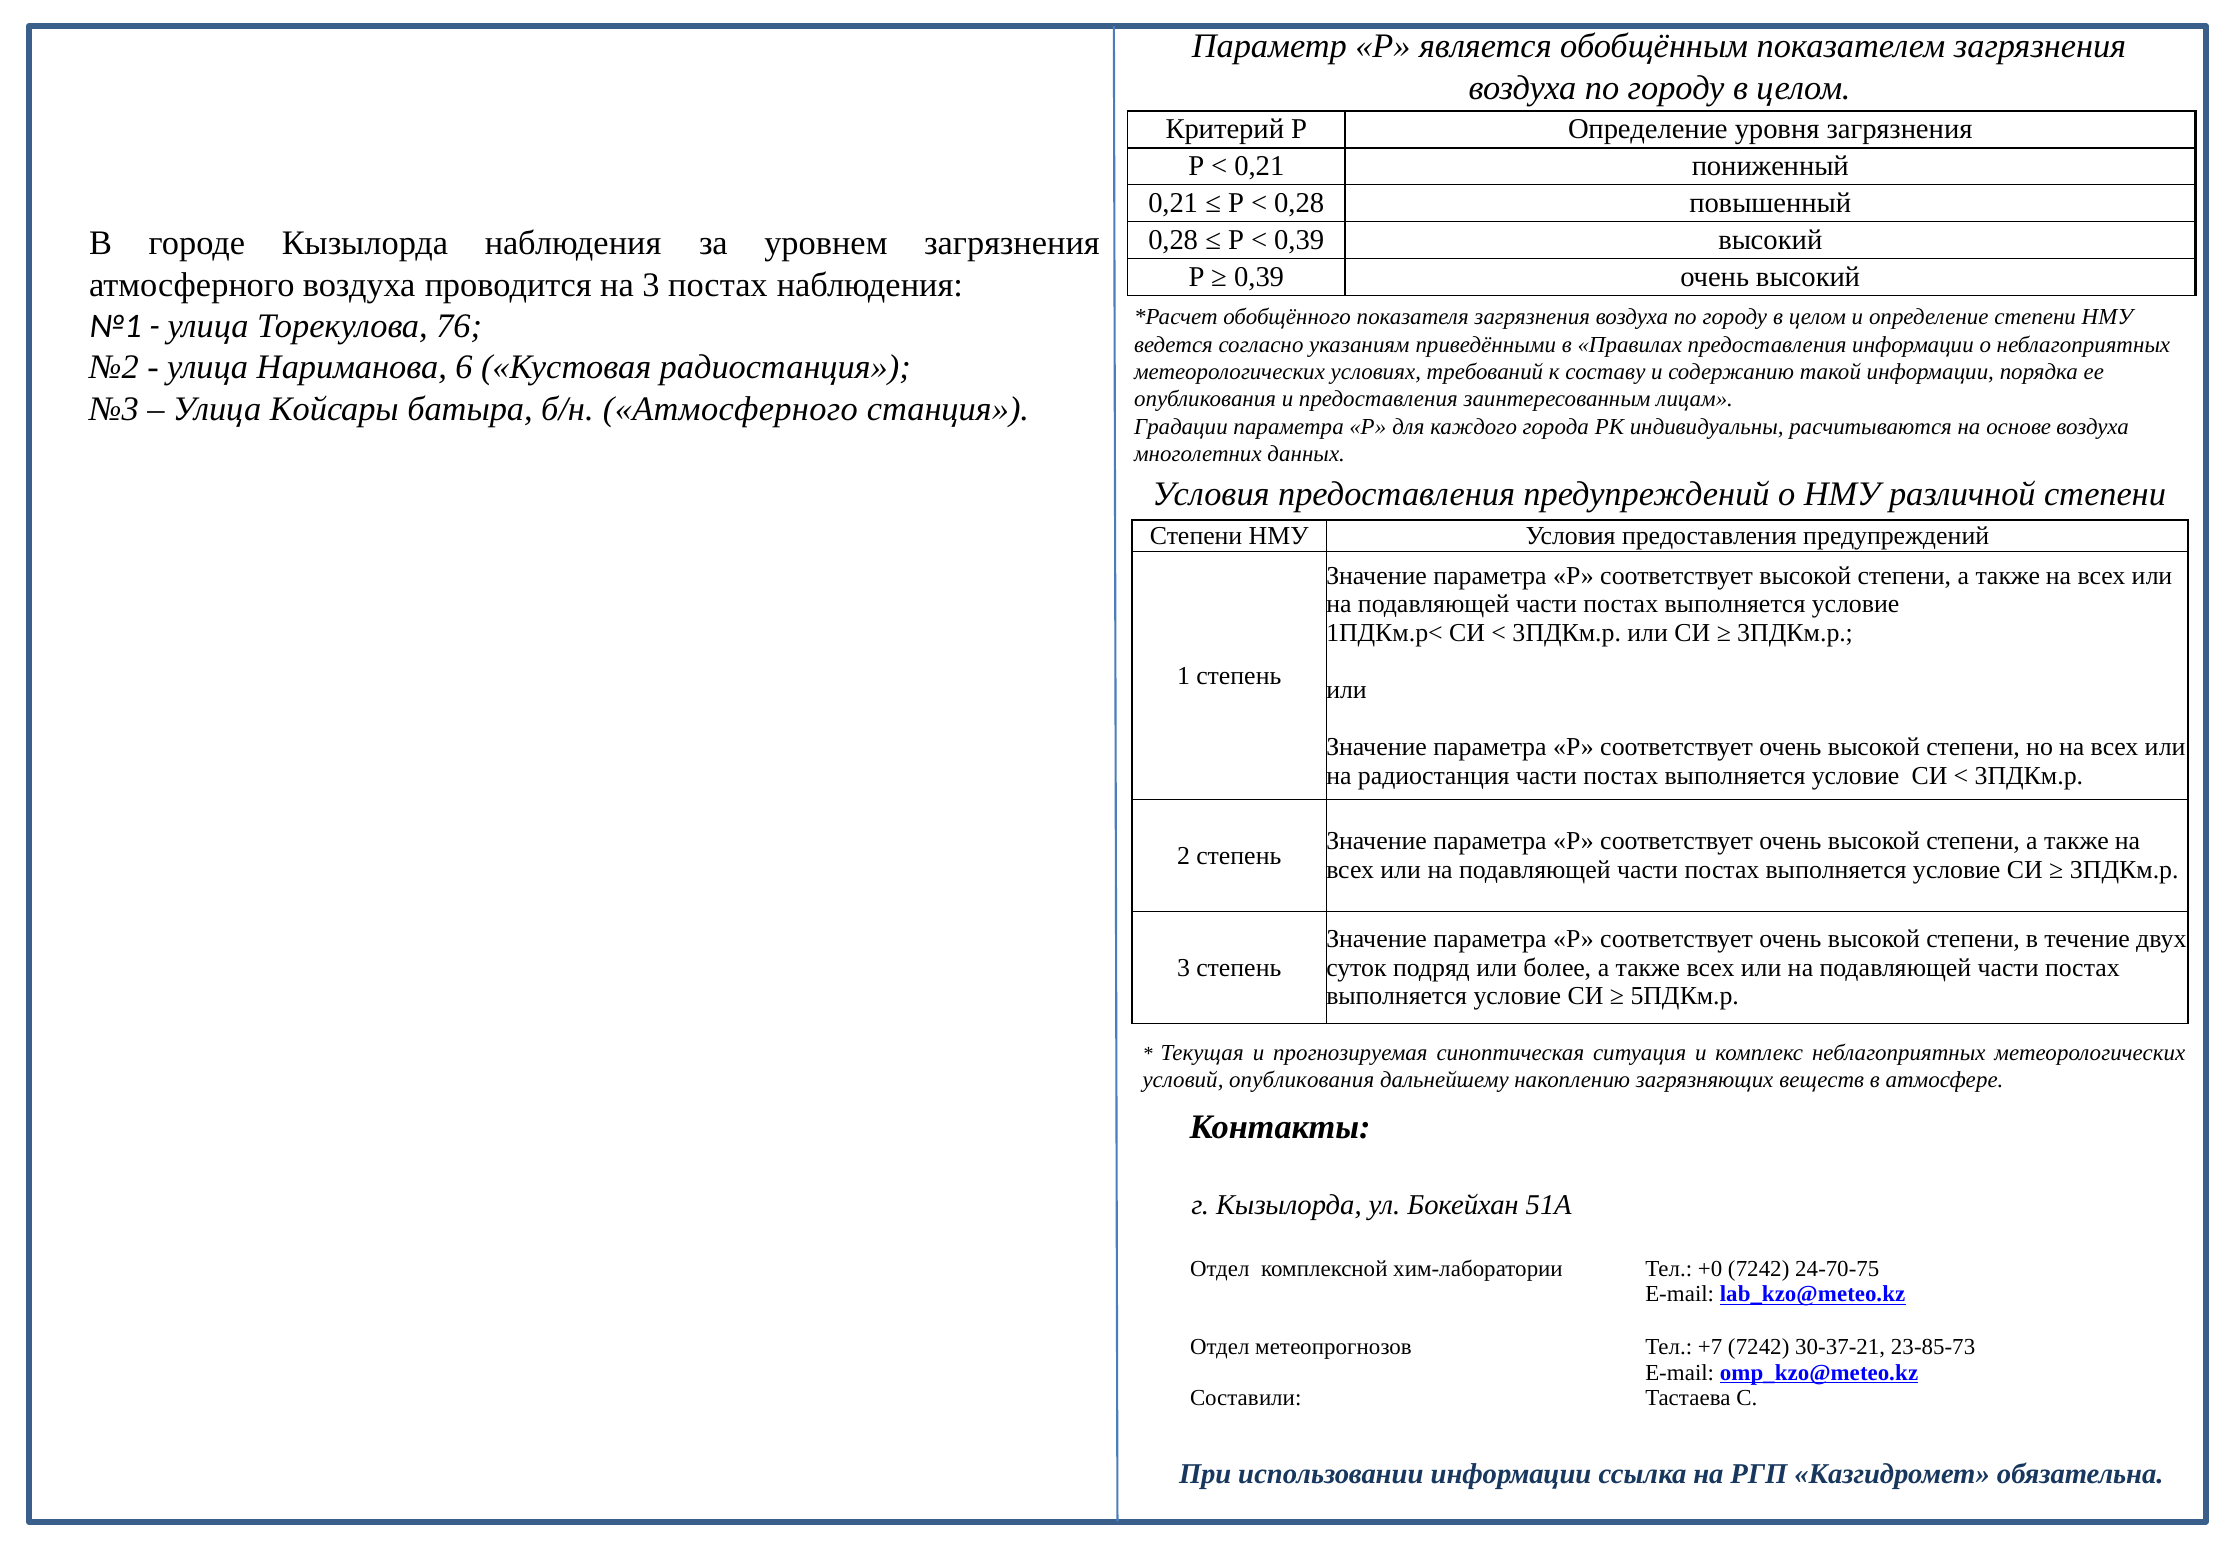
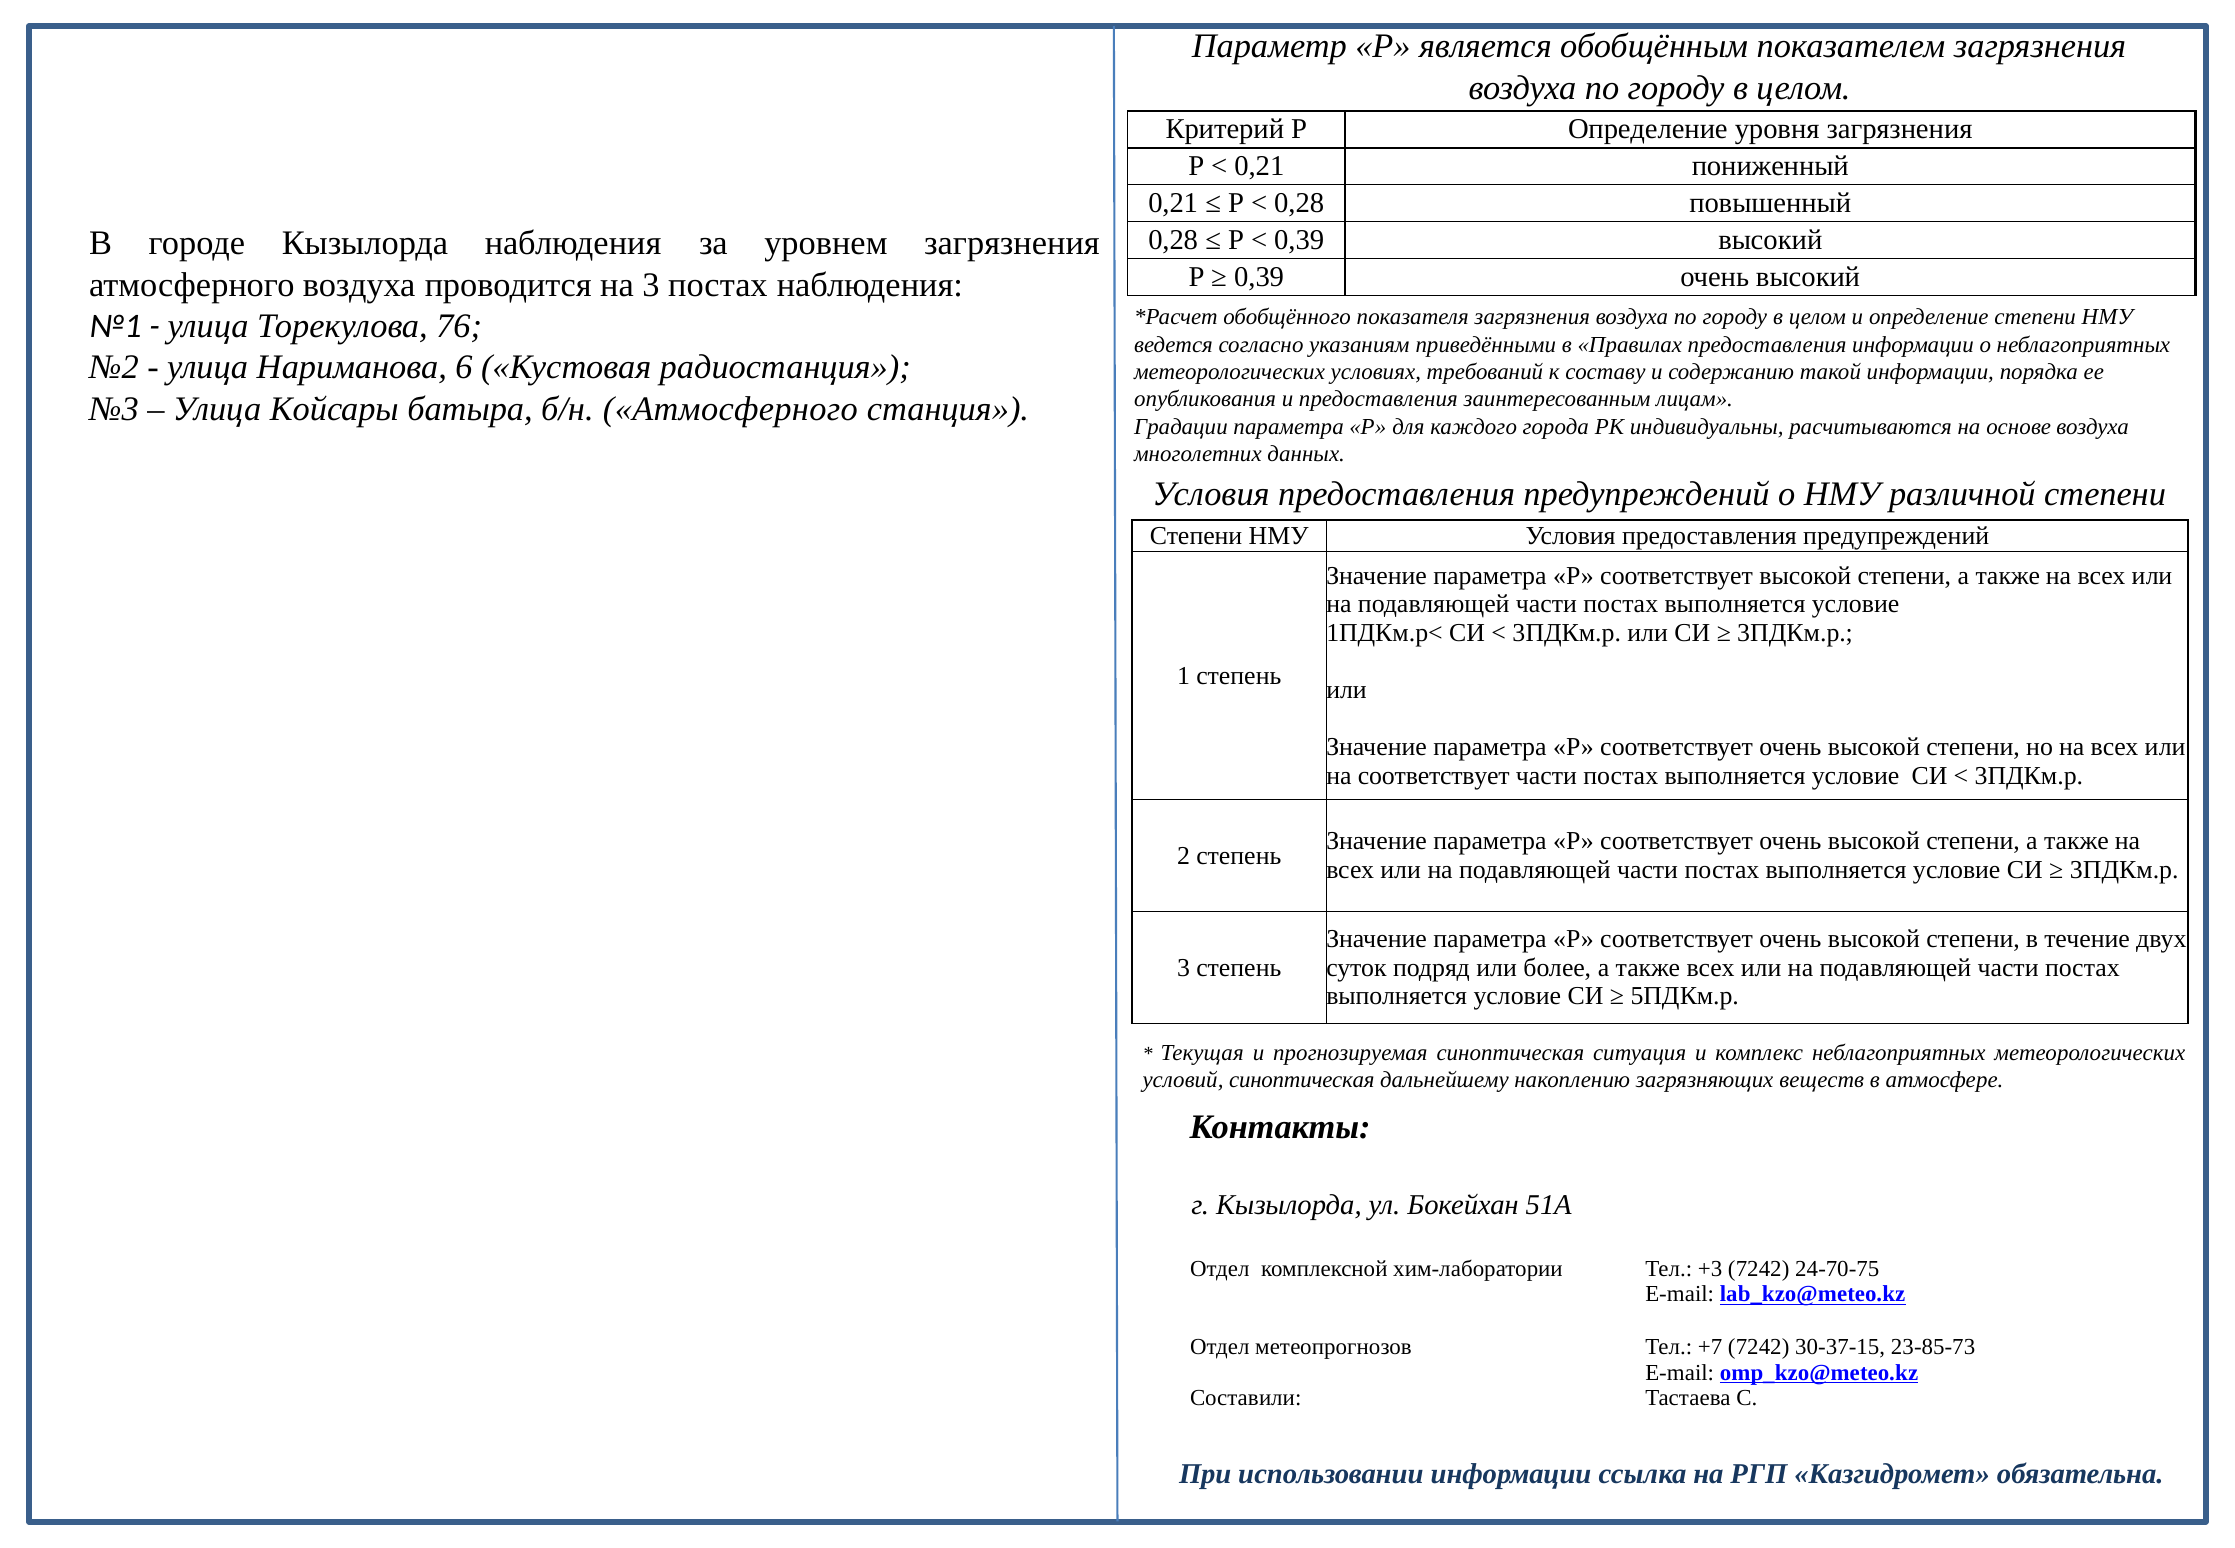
на радиостанция: радиостанция -> соответствует (1434, 775)
условий опубликования: опубликования -> синоптическая (1302, 1080)
+0: +0 -> +3 (1710, 1268)
30-37-21: 30-37-21 -> 30-37-15 (1840, 1347)
